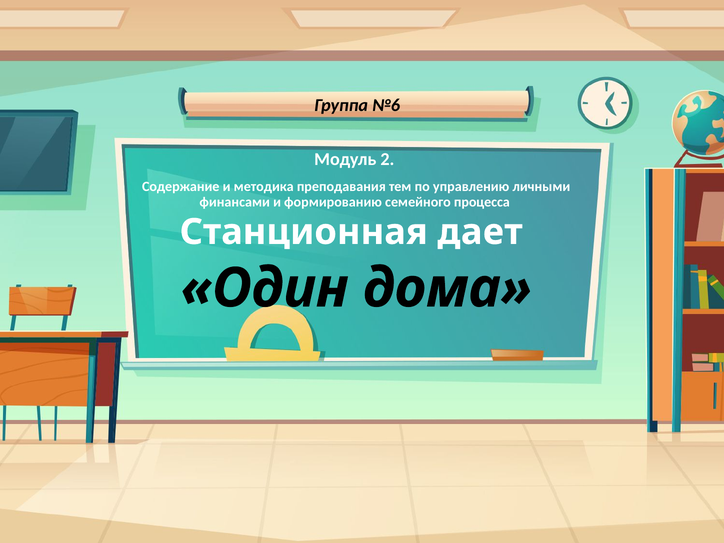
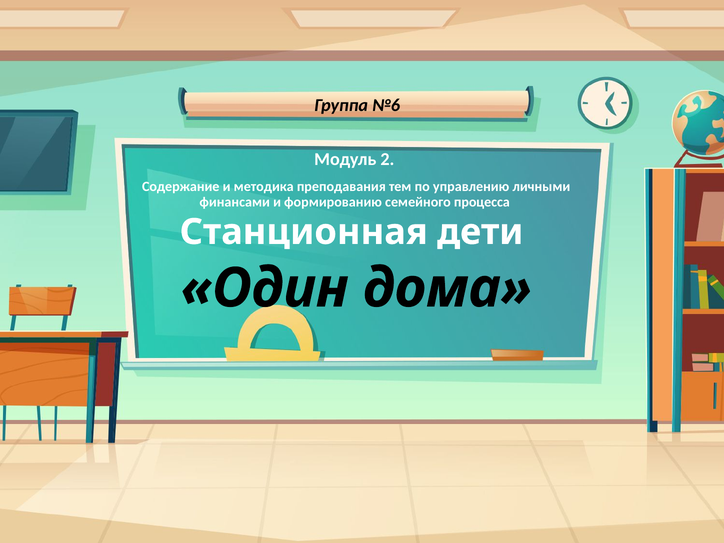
дает: дает -> дети (480, 232)
